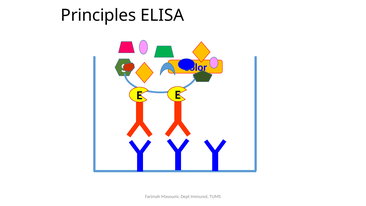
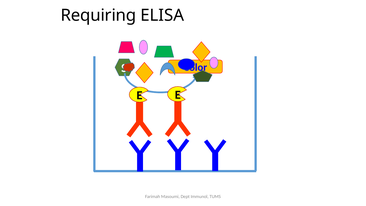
Principles: Principles -> Requiring (98, 15)
